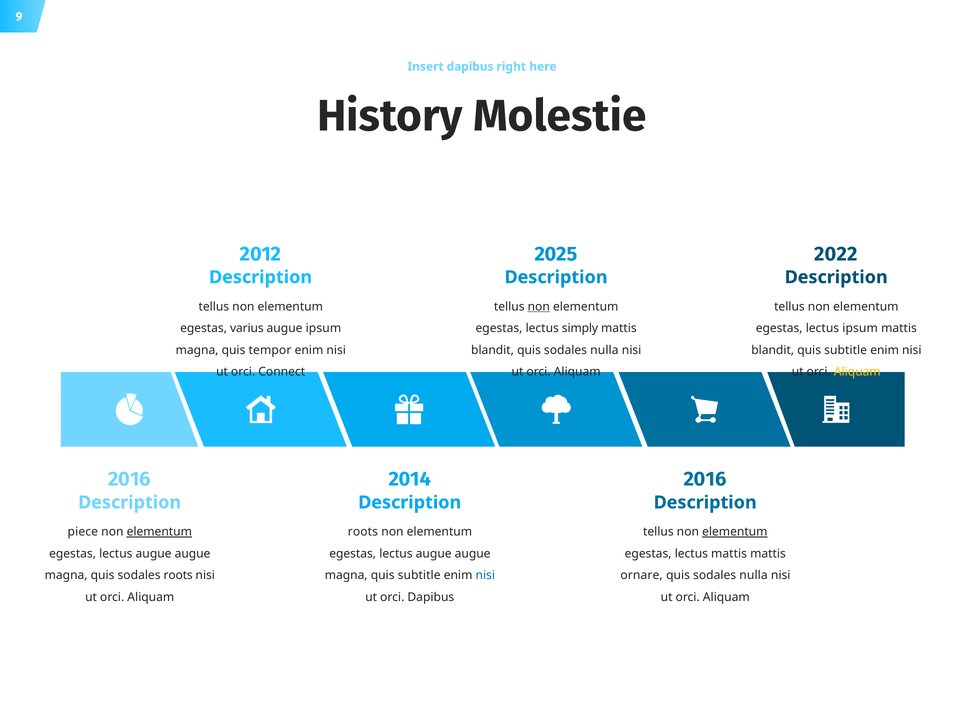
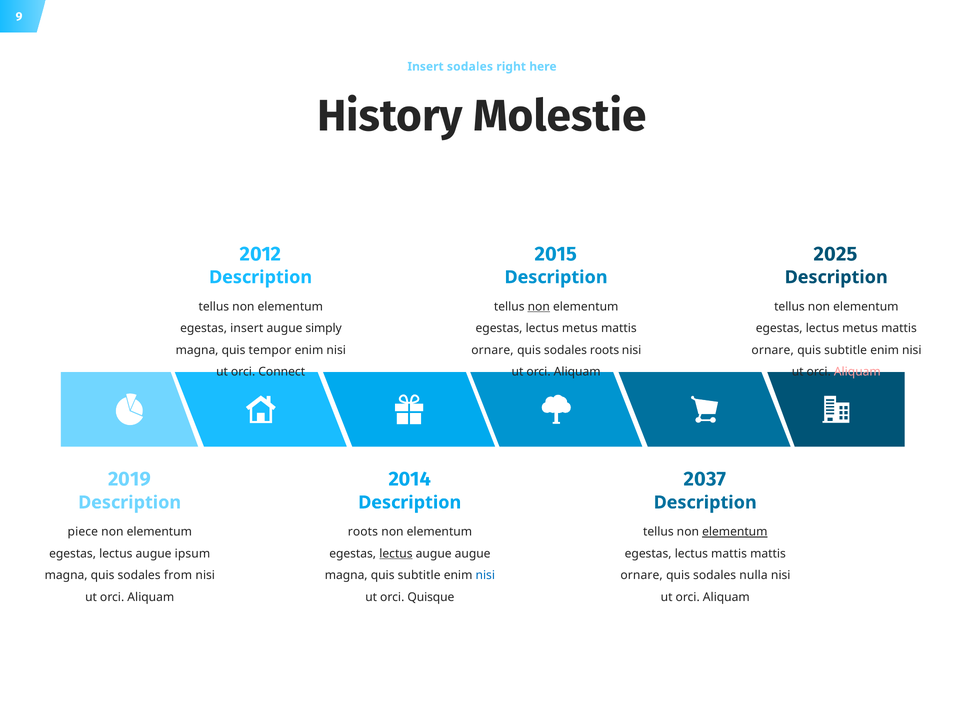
Insert dapibus: dapibus -> sodales (470, 67)
2025: 2025 -> 2015 (556, 254)
2022: 2022 -> 2025 (836, 254)
egestas varius: varius -> insert (247, 328)
augue ipsum: ipsum -> simply (324, 328)
simply: simply -> metus (580, 328)
ipsum: ipsum -> metus (860, 328)
blandit: blandit -> ornare (492, 350)
nulla: nulla -> roots (605, 350)
blandit: blandit -> ornare (773, 350)
Aliquam colour: yellow -> pink (857, 372)
2016: 2016 -> 2019 (129, 479)
2014 2016: 2016 -> 2037 (705, 479)
elementum underline: present -> none (159, 532)
augue: augue -> ipsum (192, 554)
lectus underline: none -> present (396, 554)
sodales roots: roots -> from (178, 575)
orci Dapibus: Dapibus -> Quisque (431, 597)
